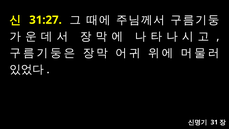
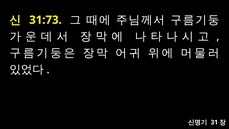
31:27: 31:27 -> 31:73 (46, 20)
